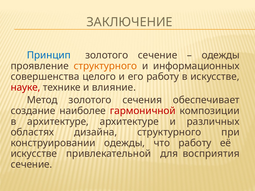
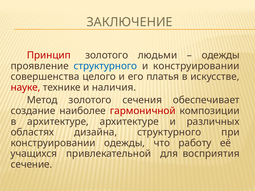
Принцип colour: blue -> red (49, 55)
золотого сечение: сечение -> людьми (158, 55)
структурного colour: orange -> blue (105, 66)
и информационных: информационных -> конструировании (196, 66)
его работу: работу -> платья (163, 77)
влияние: влияние -> наличия (114, 87)
искусстве: искусстве -> учащихся (34, 154)
